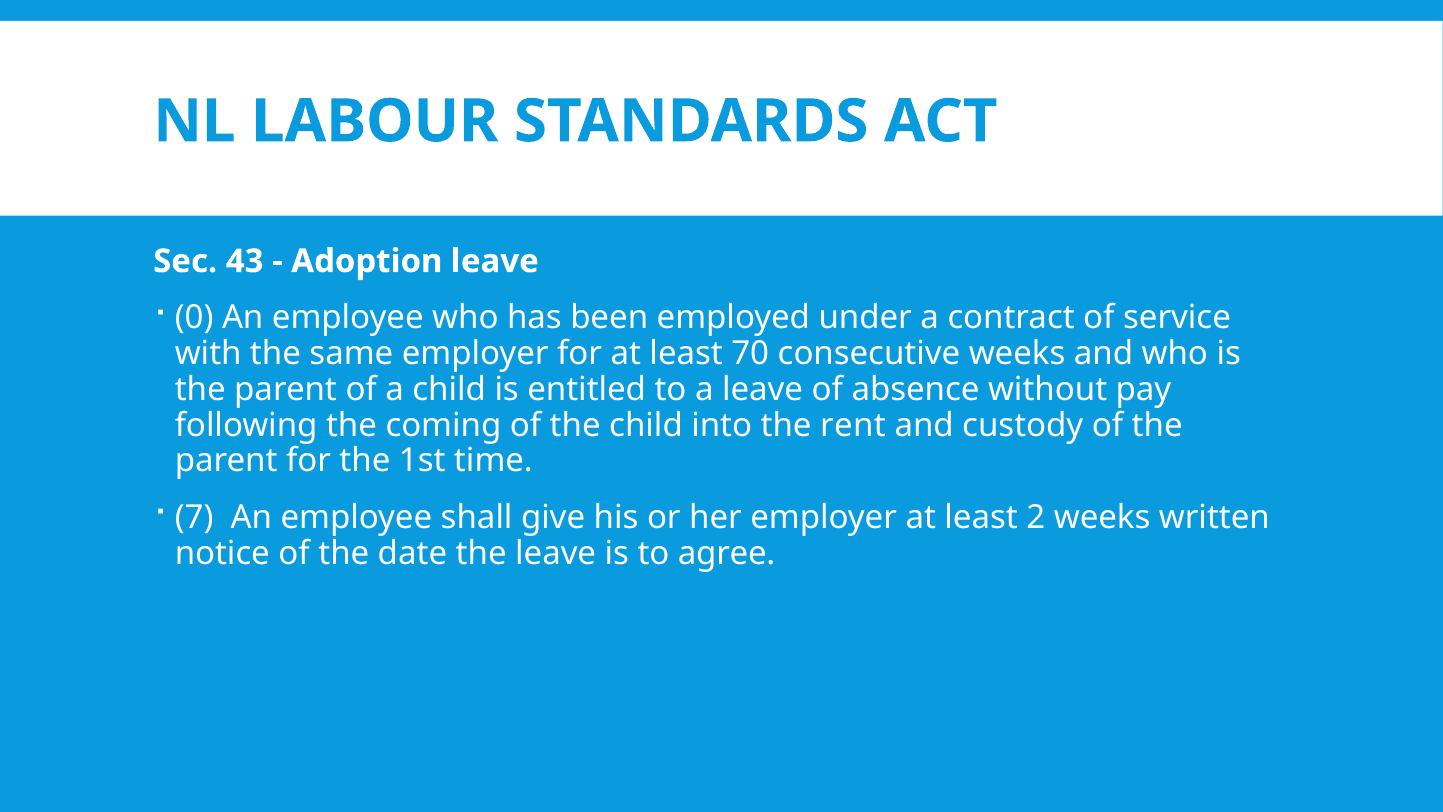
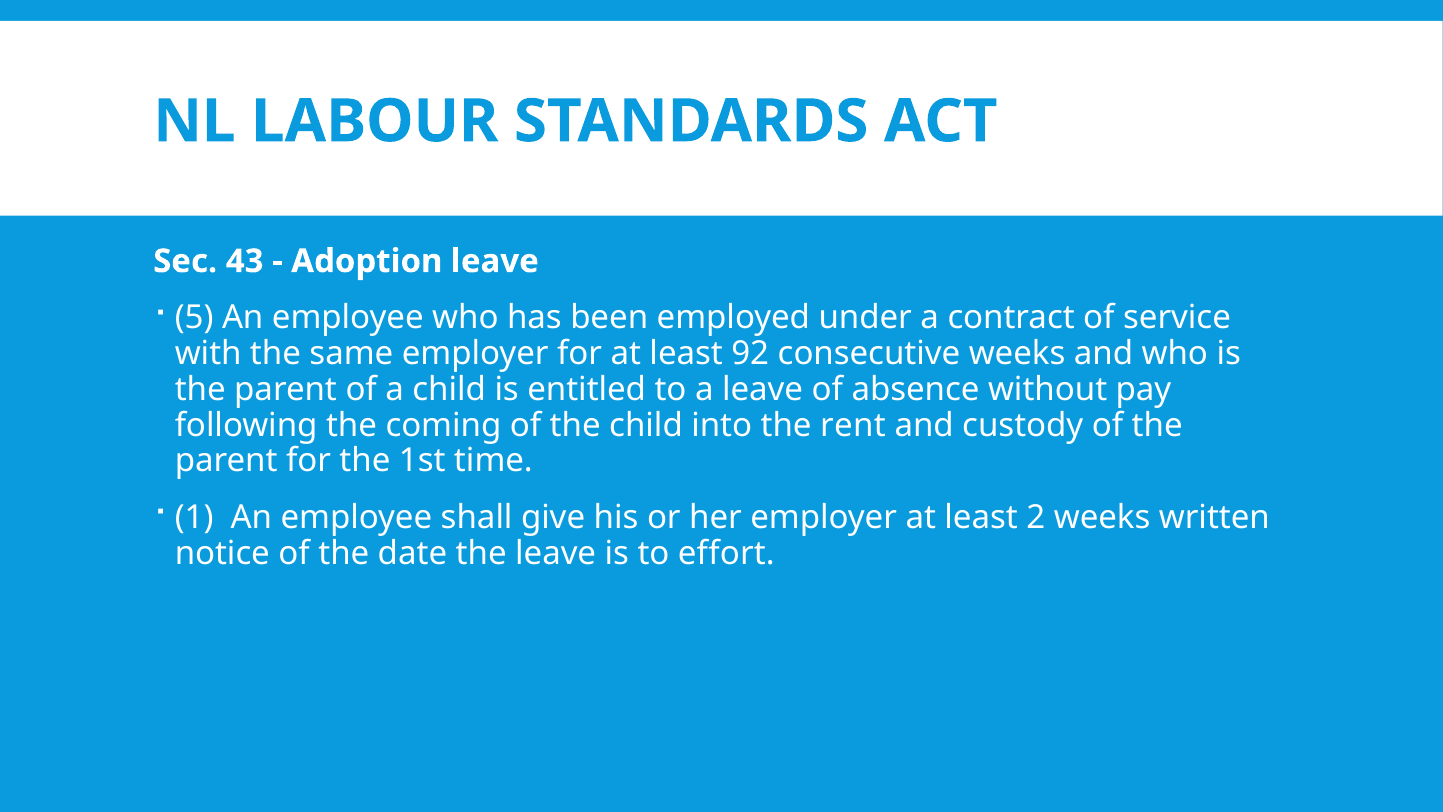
0: 0 -> 5 (194, 318)
70: 70 -> 92 (750, 354)
7: 7 -> 1 (194, 517)
agree: agree -> effort (726, 553)
